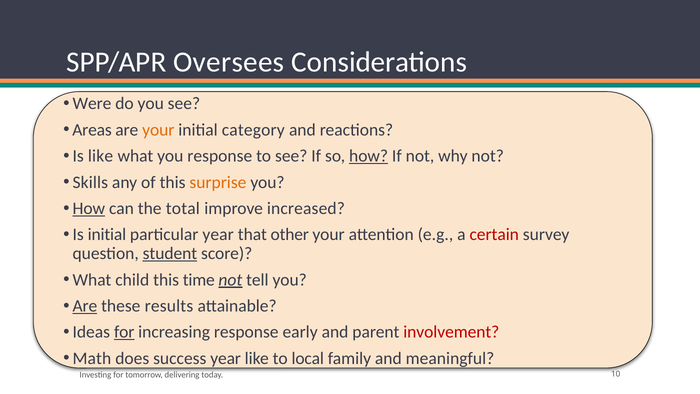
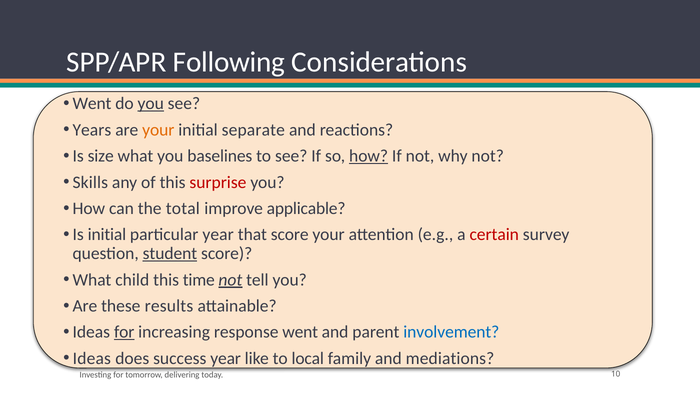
Oversees: Oversees -> Following (229, 62)
Were: Were -> Went (92, 104)
you underline: none -> present (151, 104)
Areas: Areas -> Years (92, 130)
category: category -> separate (253, 130)
Is like: like -> size (101, 156)
you response: response -> baselines (220, 156)
surprise colour: orange -> red (218, 182)
How underline: present -> none (89, 208)
increased: increased -> applicable (306, 208)
that other: other -> score (290, 235)
Are underline: present -> none (85, 306)
response early: early -> went (300, 332)
involvement colour: red -> blue (451, 332)
Math: Math -> Ideas (92, 358)
meaningful: meaningful -> mediations (450, 358)
